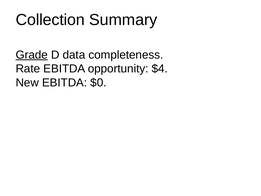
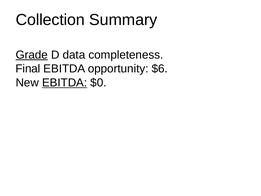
Rate: Rate -> Final (28, 69)
$4: $4 -> $6 (160, 69)
EBITDA underline: none -> present (65, 83)
